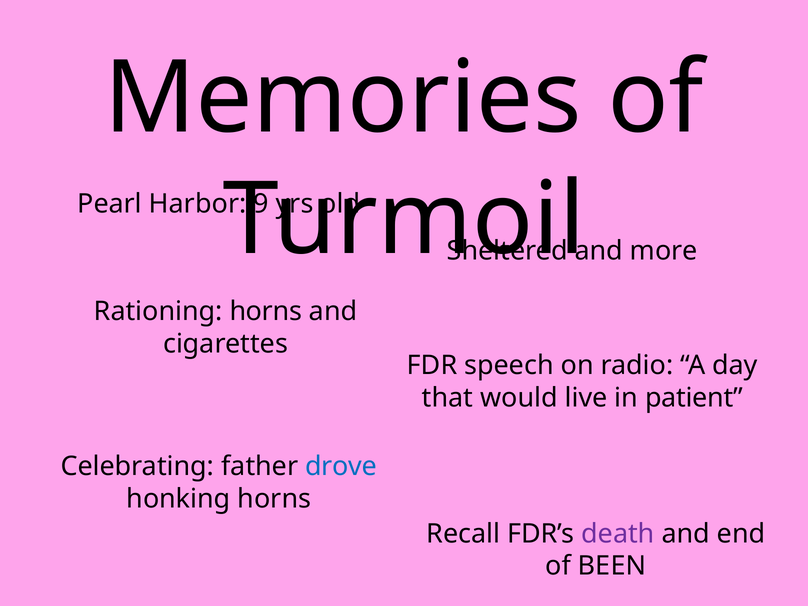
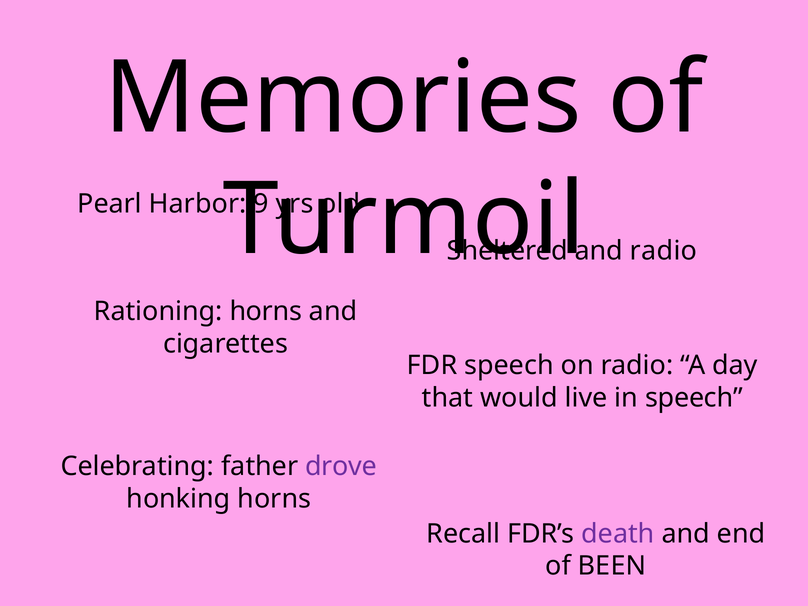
and more: more -> radio (664, 251)
in patient: patient -> speech (694, 398)
drove colour: blue -> purple (341, 466)
